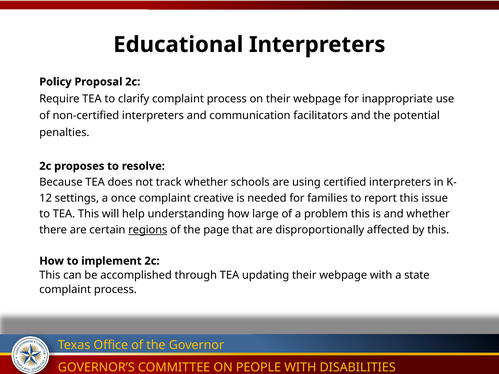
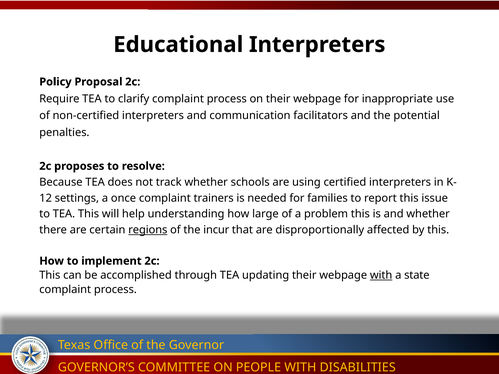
creative: creative -> trainers (214, 198)
page: page -> incur (216, 230)
with underline: none -> present (381, 275)
